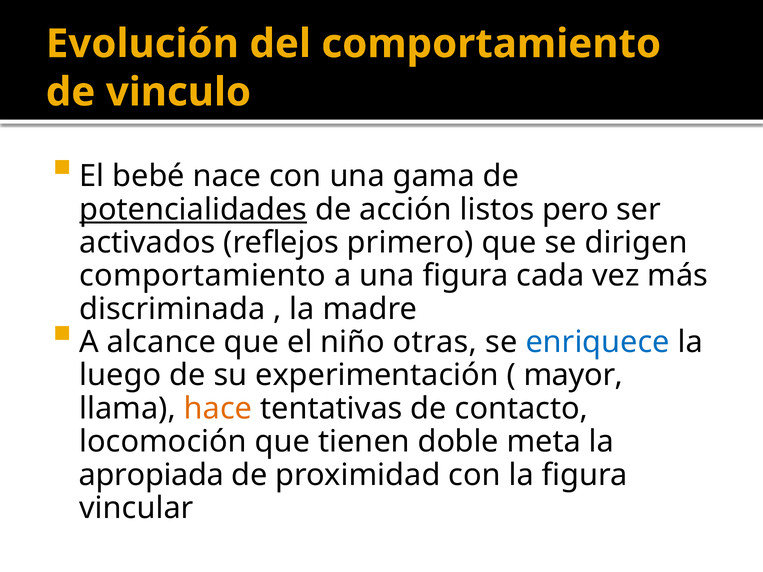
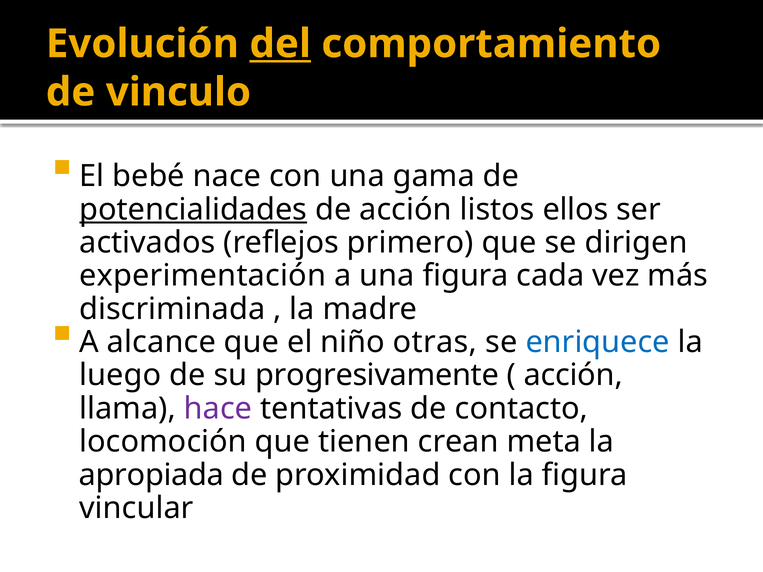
del underline: none -> present (280, 44)
pero: pero -> ellos (575, 210)
comportamiento: comportamiento -> experimentación (203, 276)
experimentación: experimentación -> progresivamente (377, 376)
mayor: mayor -> acción (573, 376)
hace colour: orange -> purple (218, 409)
doble: doble -> crean (458, 442)
